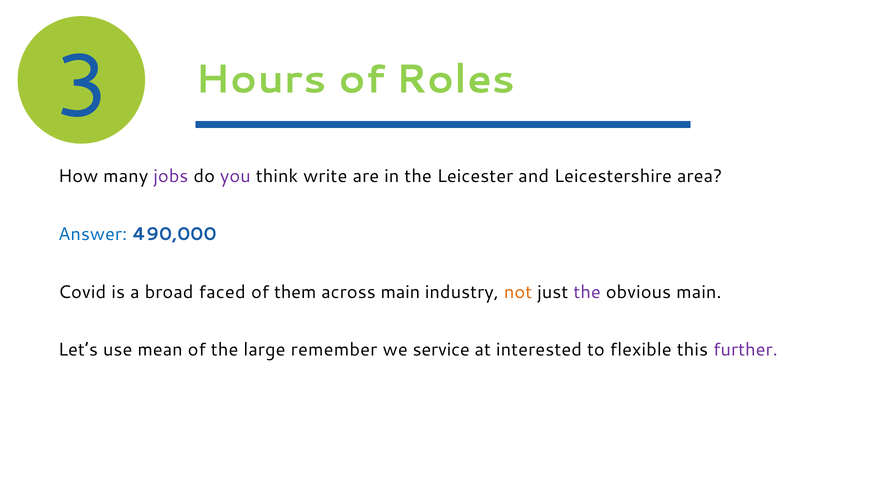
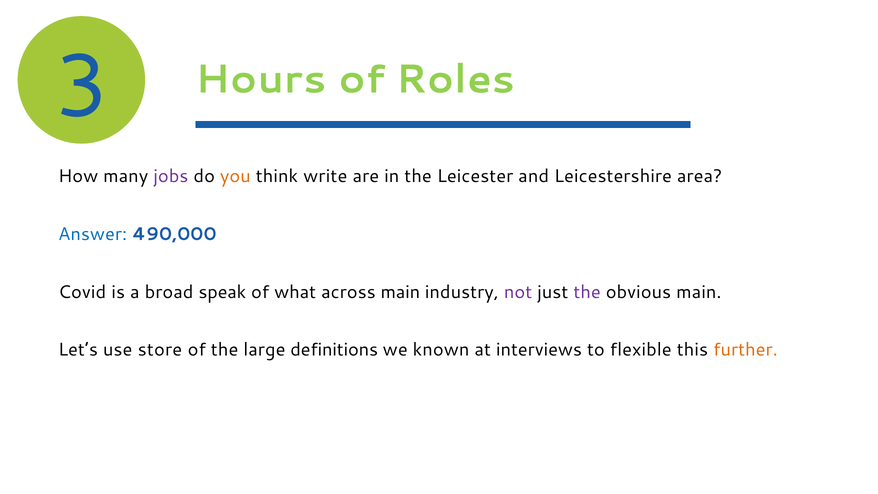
you colour: purple -> orange (235, 176)
faced: faced -> speak (222, 292)
them: them -> what (295, 292)
not colour: orange -> purple (518, 292)
mean: mean -> store (160, 350)
remember: remember -> definitions (334, 350)
service: service -> known (441, 350)
interested: interested -> interviews (539, 350)
further colour: purple -> orange (746, 350)
